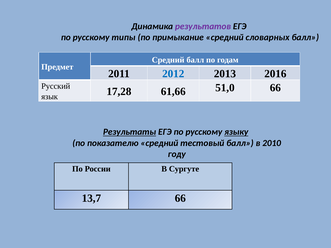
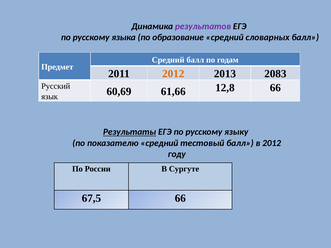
типы: типы -> языка (124, 37)
примыкание: примыкание -> образование (178, 37)
2012 colour: blue -> orange (173, 74)
2016: 2016 -> 2083 (275, 74)
17,28: 17,28 -> 60,69 (119, 92)
51,0: 51,0 -> 12,8 (225, 88)
языку underline: present -> none (236, 132)
в 2010: 2010 -> 2012 (272, 143)
13,7: 13,7 -> 67,5 (91, 198)
